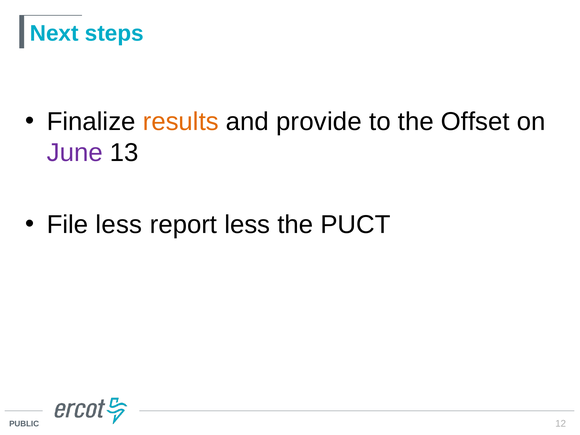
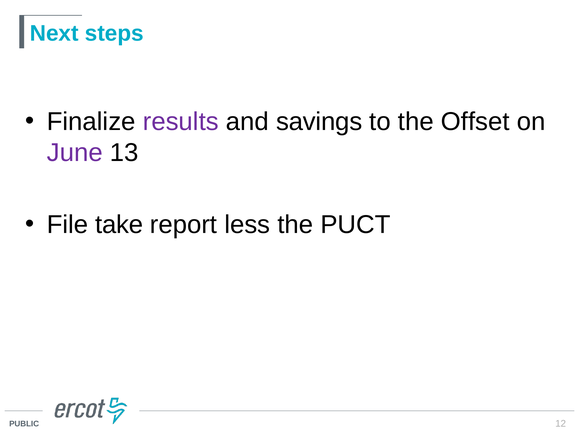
results colour: orange -> purple (181, 122)
provide: provide -> savings (319, 122)
File less: less -> take (119, 225)
